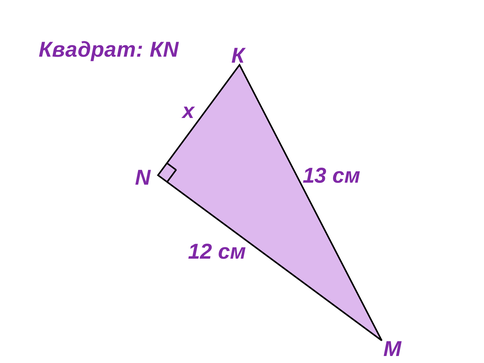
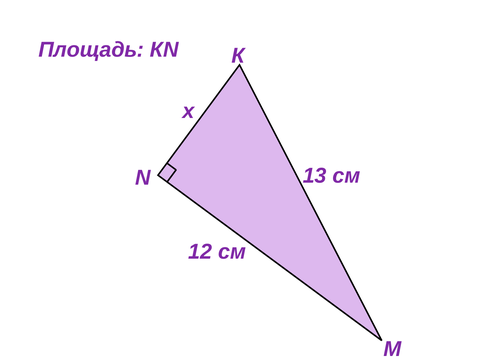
Квадрат: Квадрат -> Площадь (91, 50)
